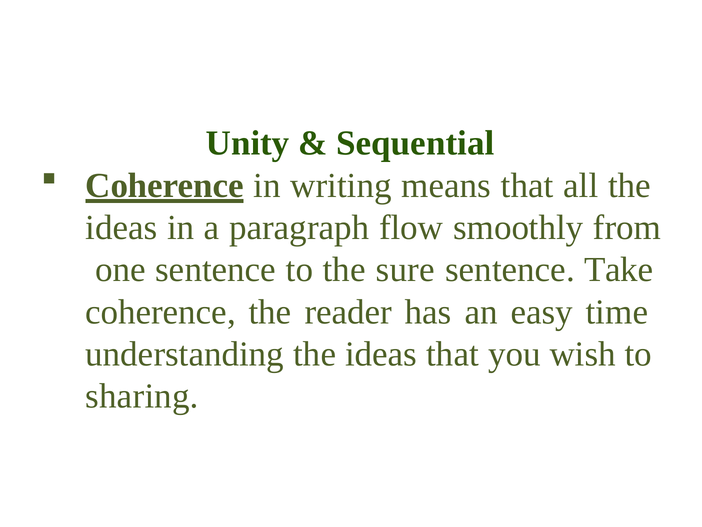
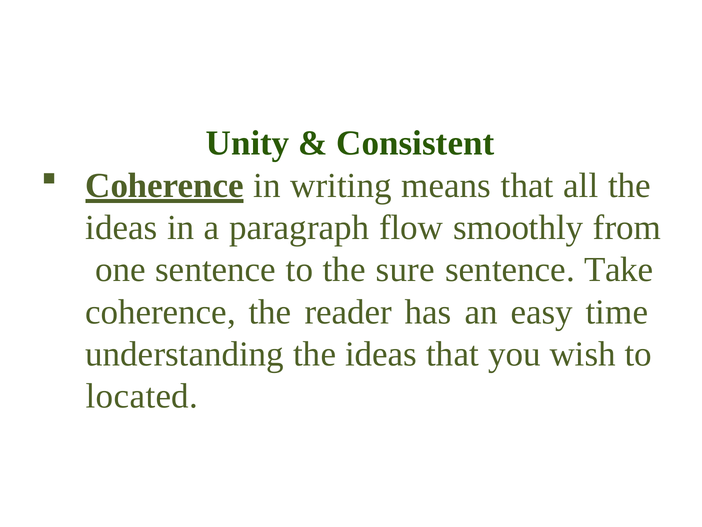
Sequential: Sequential -> Consistent (415, 143)
sharing: sharing -> located (142, 396)
